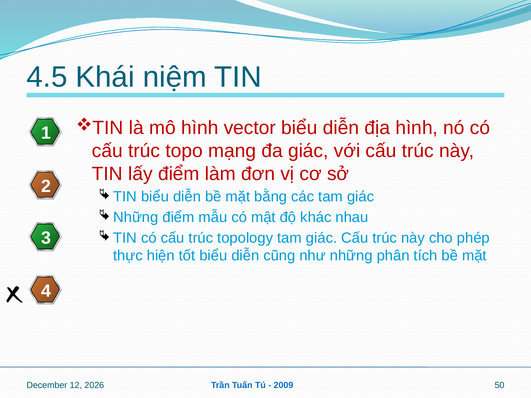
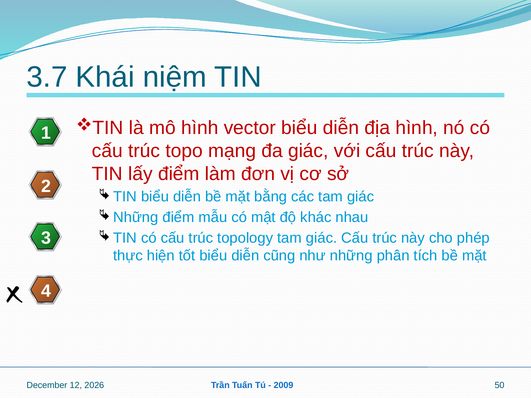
4.5: 4.5 -> 3.7 (47, 77)
